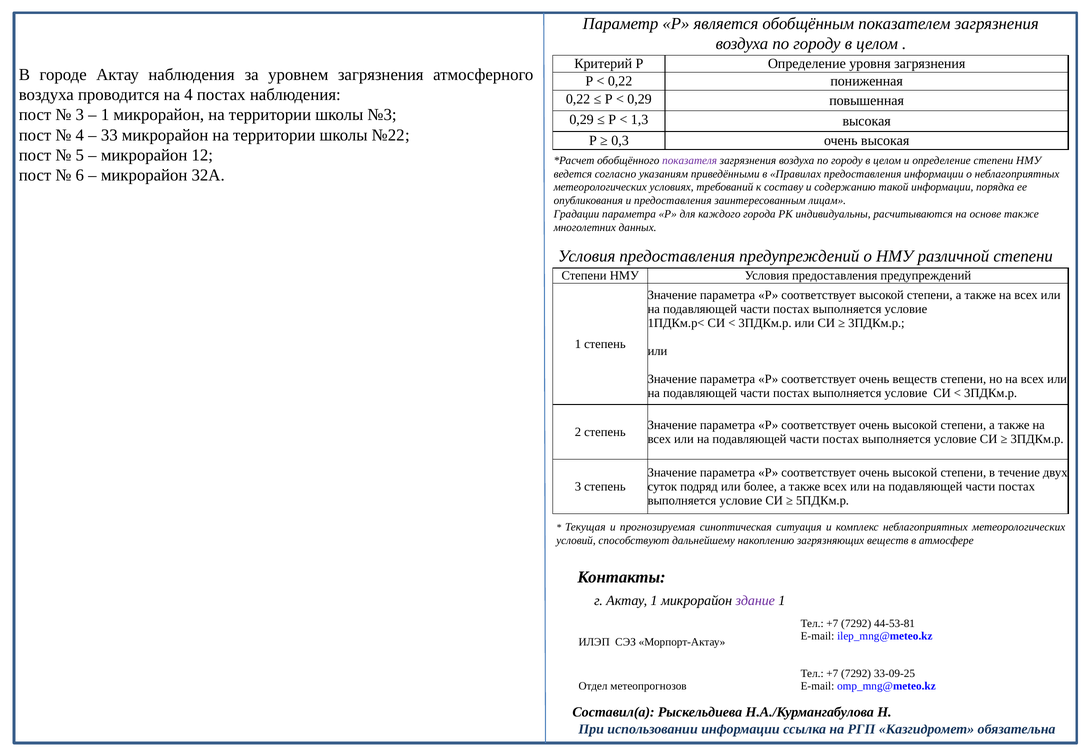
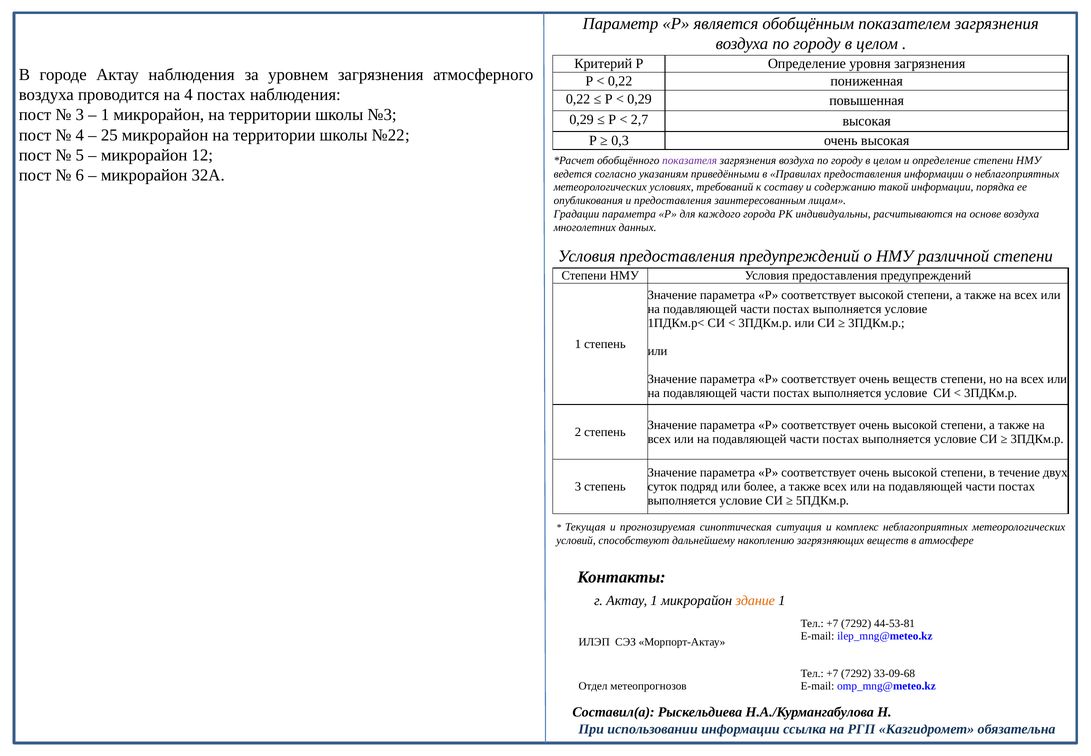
1,3: 1,3 -> 2,7 (640, 120)
33: 33 -> 25 (109, 135)
основе также: также -> воздуха (1021, 214)
здание colour: purple -> orange (755, 600)
33-09-25: 33-09-25 -> 33-09-68 (894, 673)
